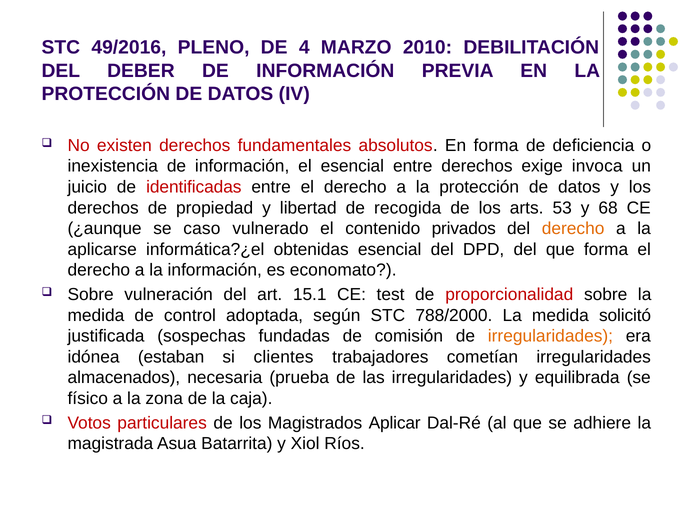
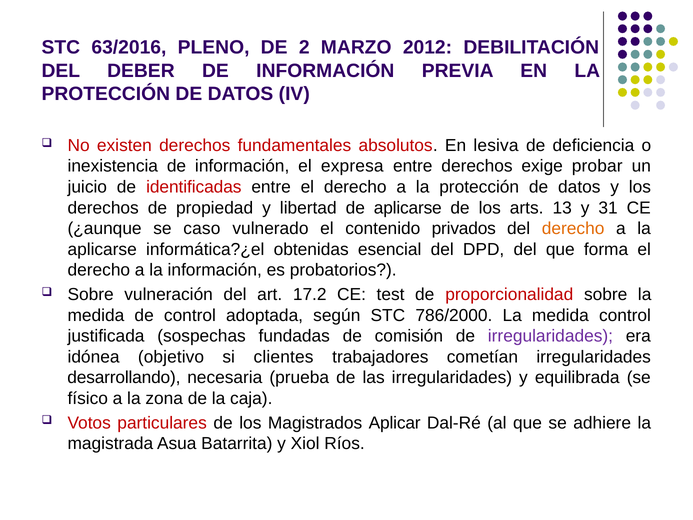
49/2016: 49/2016 -> 63/2016 (129, 48)
4: 4 -> 2 (304, 48)
2010: 2010 -> 2012 (427, 48)
En forma: forma -> lesiva (496, 145)
el esencial: esencial -> expresa (352, 166)
invoca: invoca -> probar (597, 166)
de recogida: recogida -> aplicarse (408, 208)
53: 53 -> 13 (562, 208)
68: 68 -> 31 (608, 208)
economato: economato -> probatorios (343, 270)
15.1: 15.1 -> 17.2 (310, 294)
788/2000: 788/2000 -> 786/2000 (454, 315)
medida solicitó: solicitó -> control (625, 315)
irregularidades colour: orange -> purple (550, 336)
estaban: estaban -> objetivo (171, 357)
almacenados: almacenados -> desarrollando (124, 378)
